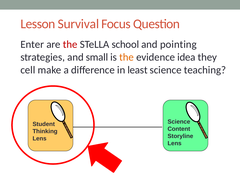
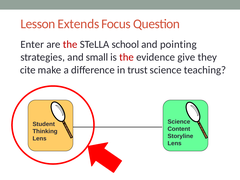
Survival: Survival -> Extends (78, 24)
the colour: orange -> red (127, 57)
idea: idea -> give (186, 57)
cell: cell -> cite (28, 70)
least: least -> trust (138, 70)
